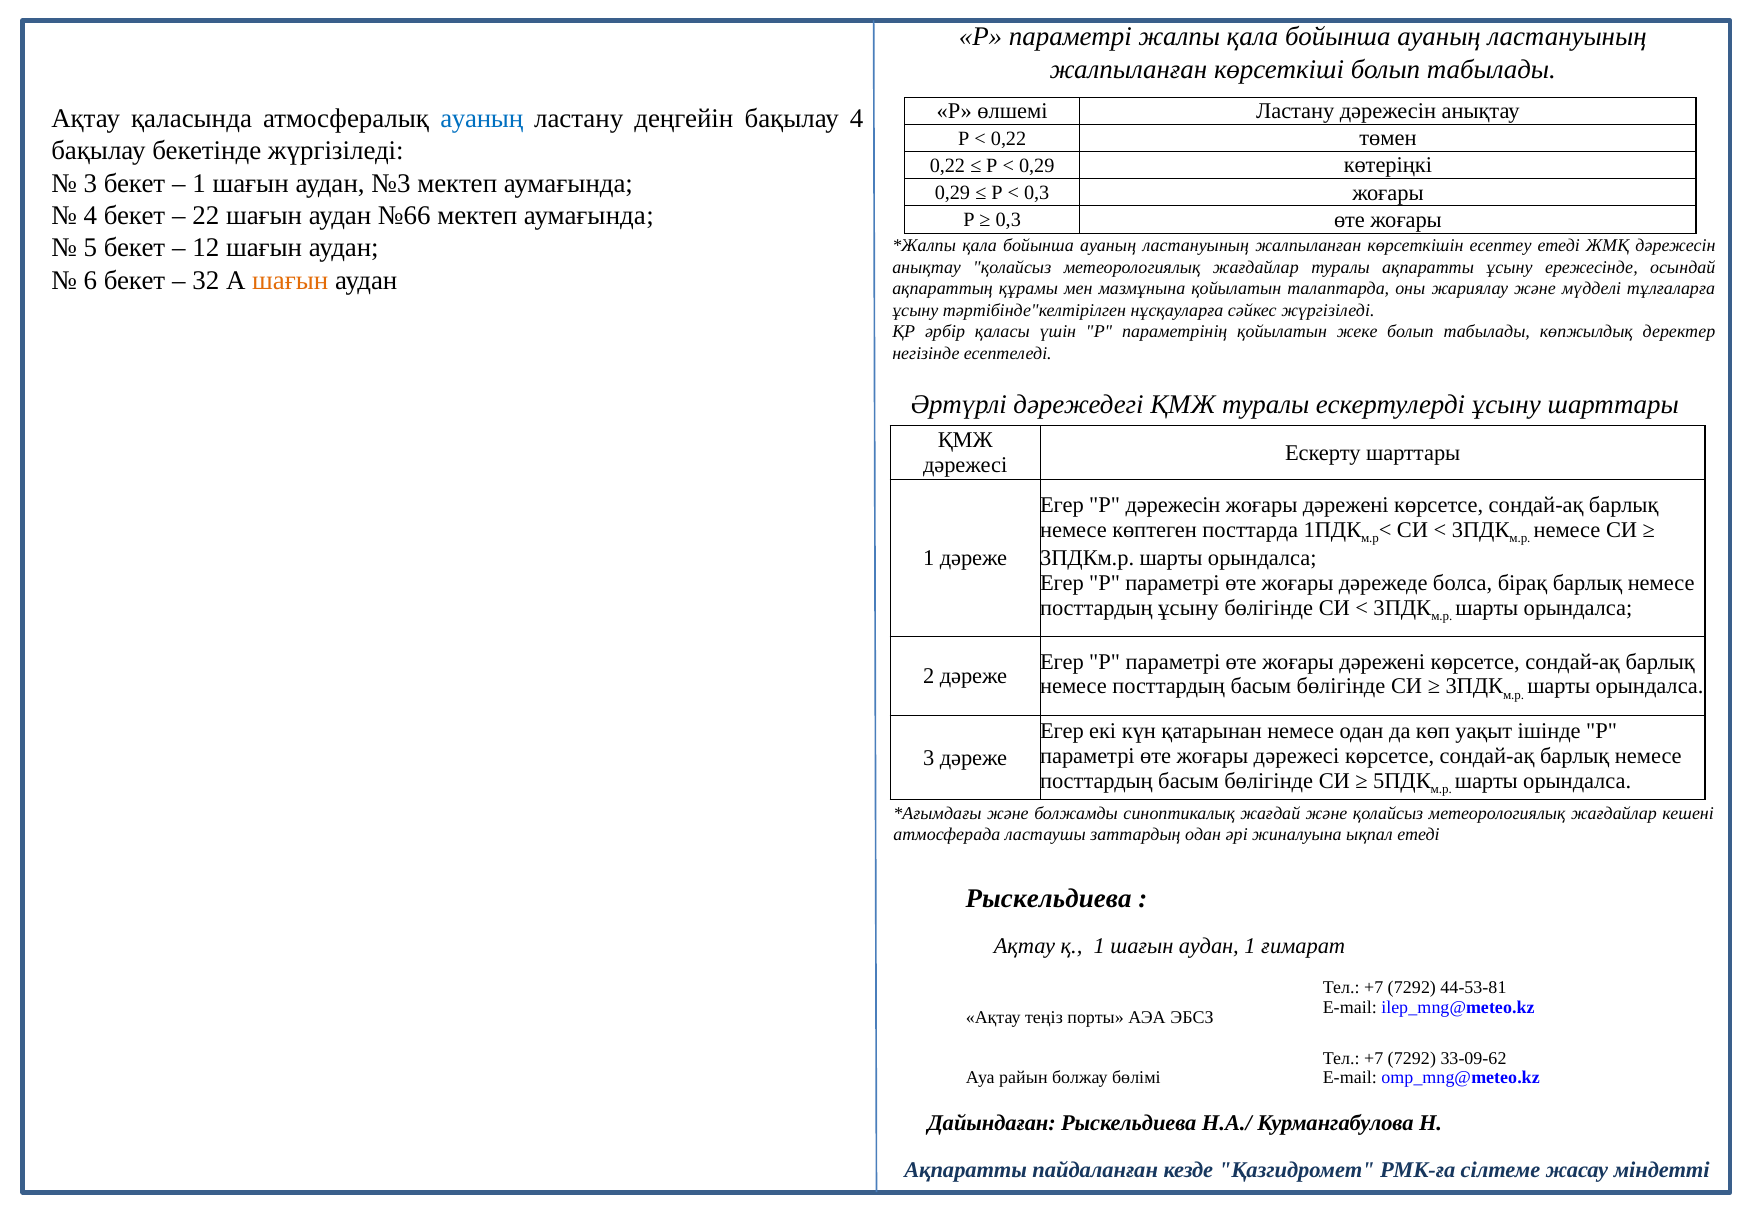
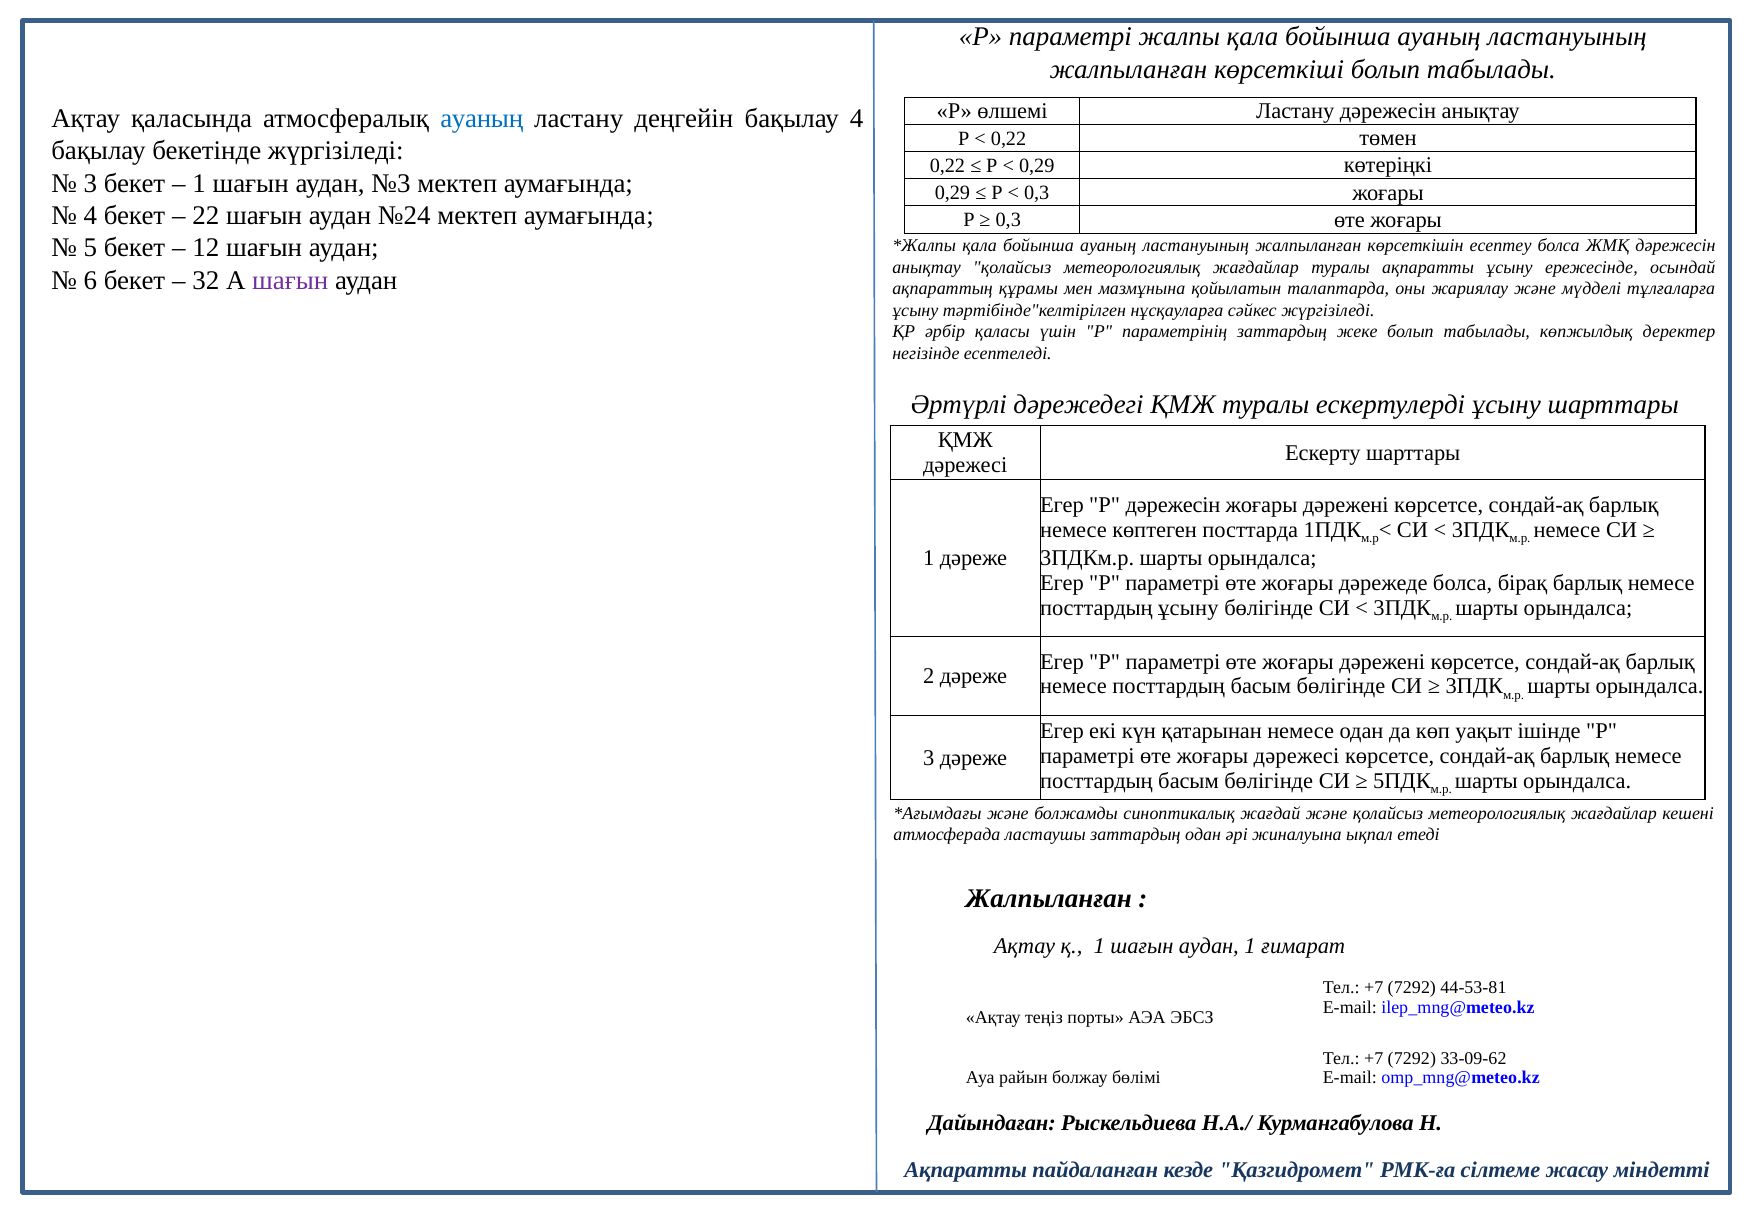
№66: №66 -> №24 (404, 216)
есептеу етеді: етеді -> болса (1559, 246)
шағын colour: orange -> purple (290, 280)
параметрінің қойылатын: қойылатын -> заттардың (1282, 332)
Рыскельдиева: Рыскельдиева -> Жалпыланған (1049, 899)
